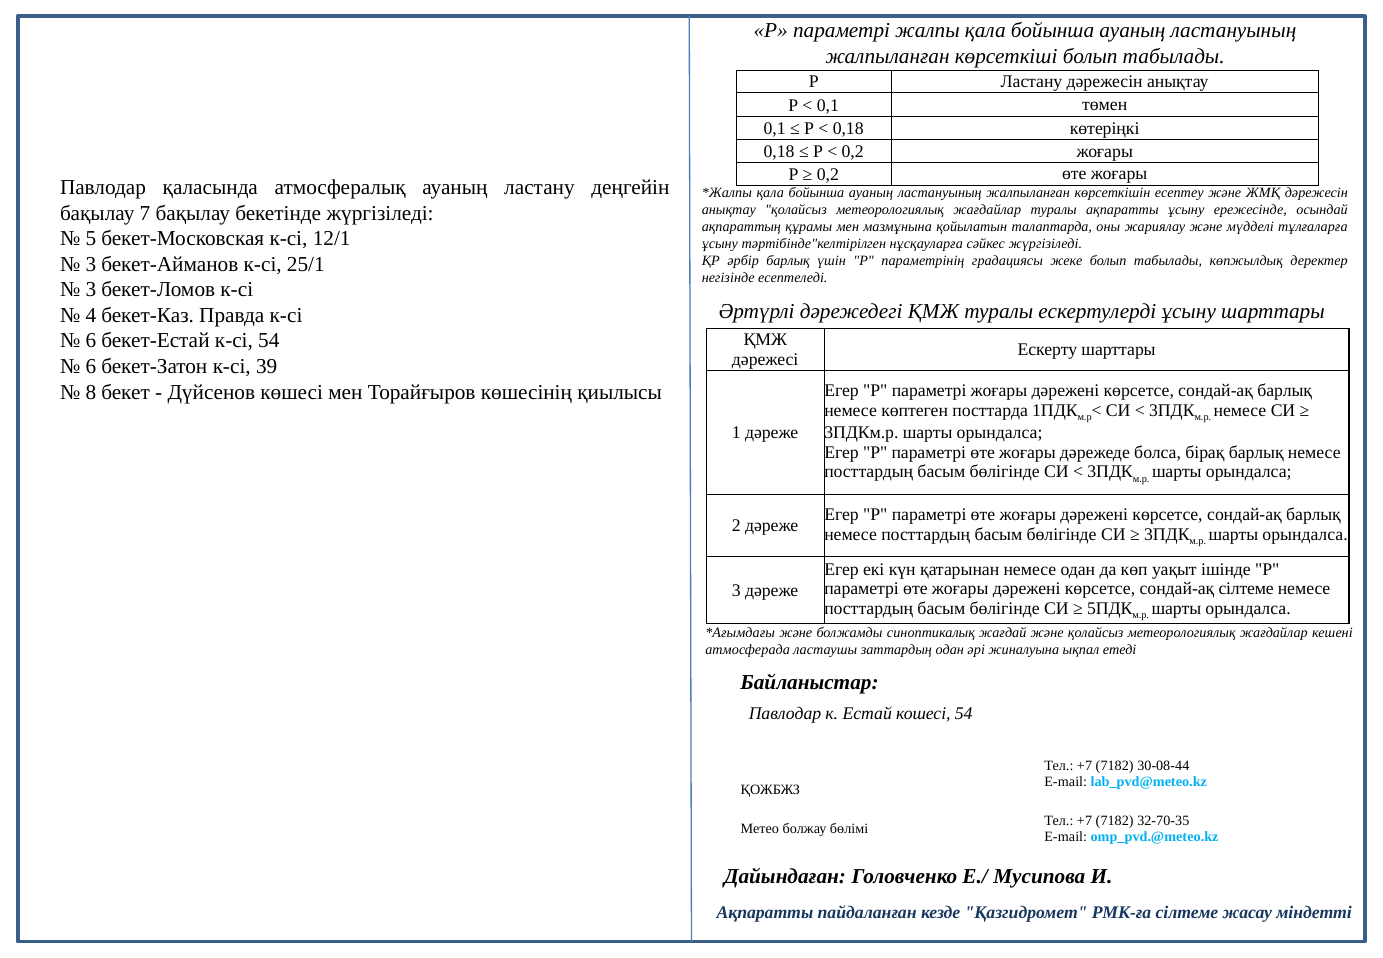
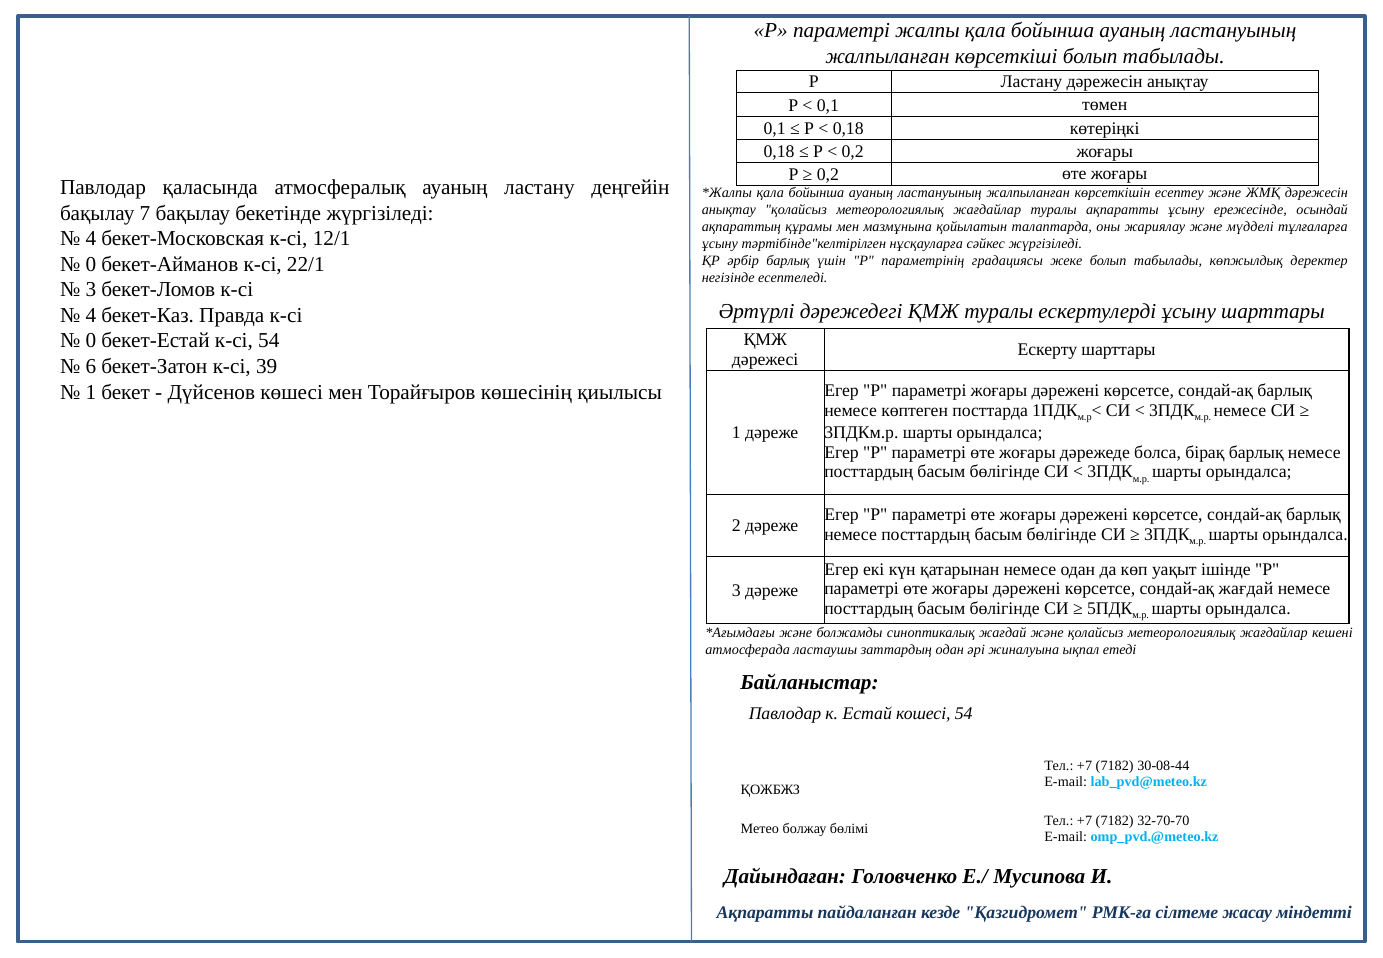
5: 5 -> 4 (91, 239)
3: 3 -> 0 (91, 264)
25/1: 25/1 -> 22/1 (306, 264)
6: 6 -> 0 (91, 341)
8: 8 -> 1 (91, 392)
сондай-ақ сілтеме: сілтеме -> жағдай (1246, 589)
32-70-35: 32-70-35 -> 32-70-70 (1163, 821)
